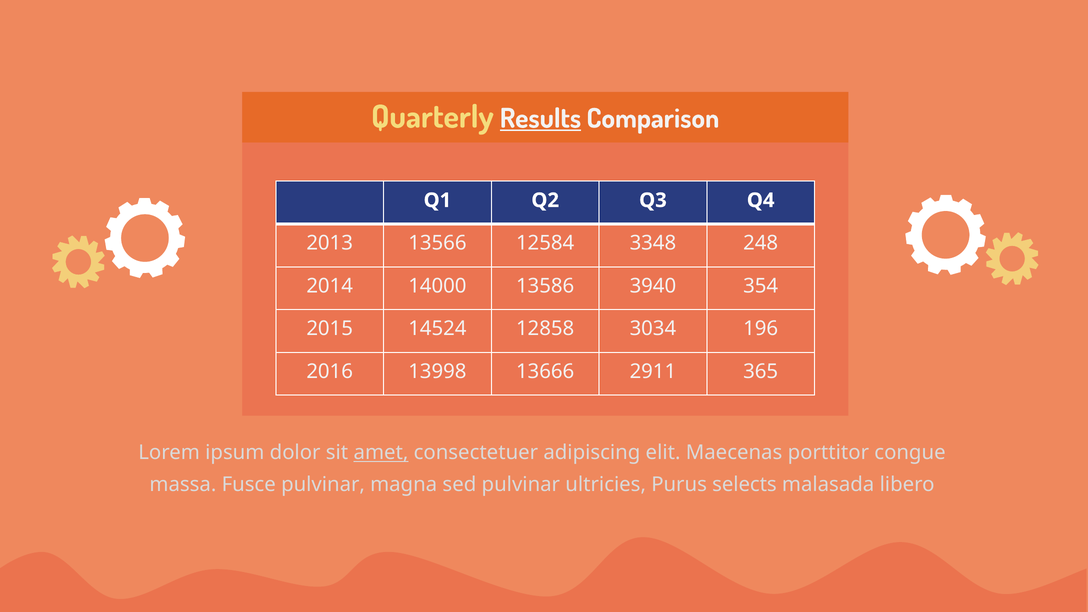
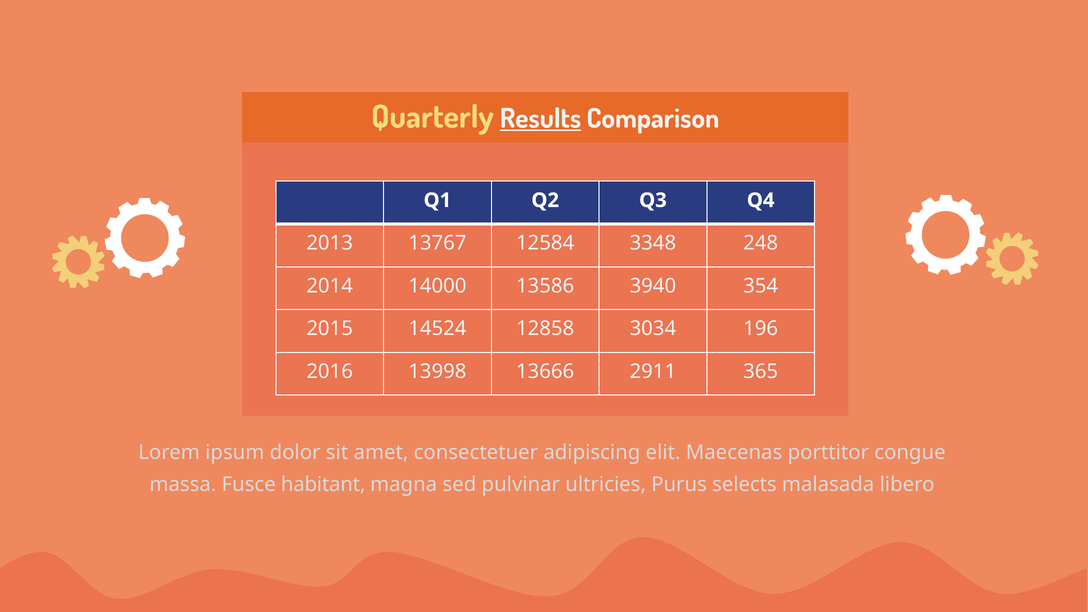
13566: 13566 -> 13767 (437, 243)
amet underline: present -> none (381, 453)
Fusce pulvinar: pulvinar -> habitant (323, 484)
